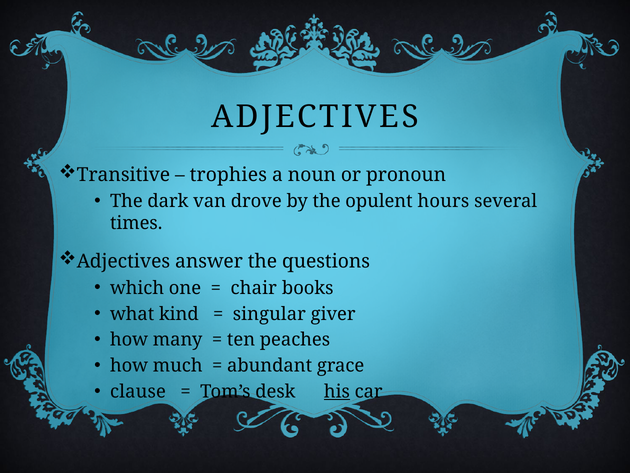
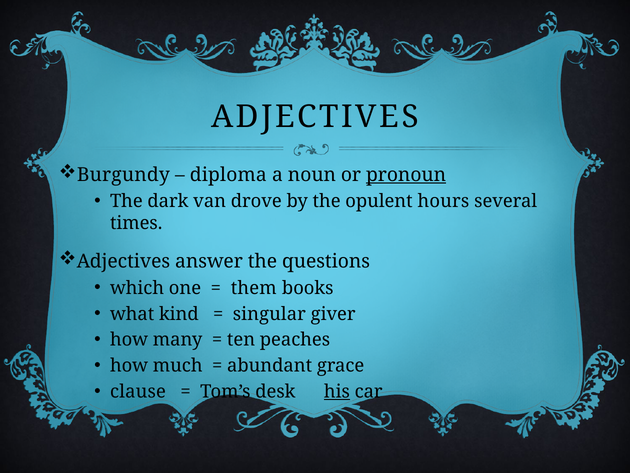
Transitive: Transitive -> Burgundy (123, 175)
trophies: trophies -> diploma (228, 175)
pronoun underline: none -> present (406, 175)
chair: chair -> them (254, 288)
